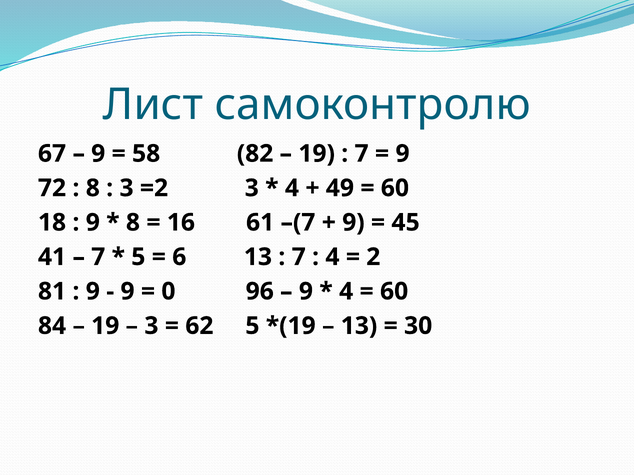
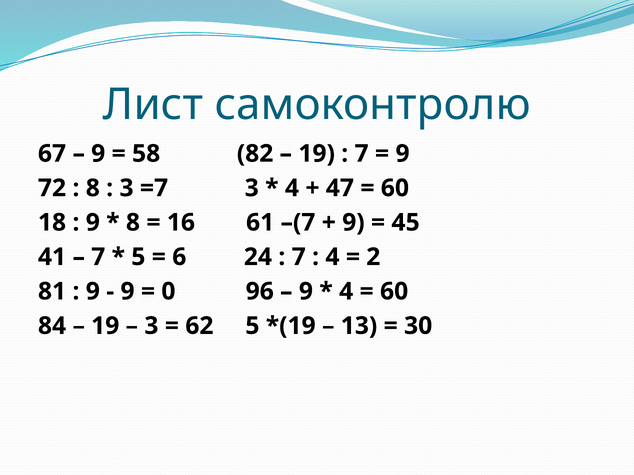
=2: =2 -> =7 (154, 188)
49: 49 -> 47 (340, 188)
6 13: 13 -> 24 (258, 257)
